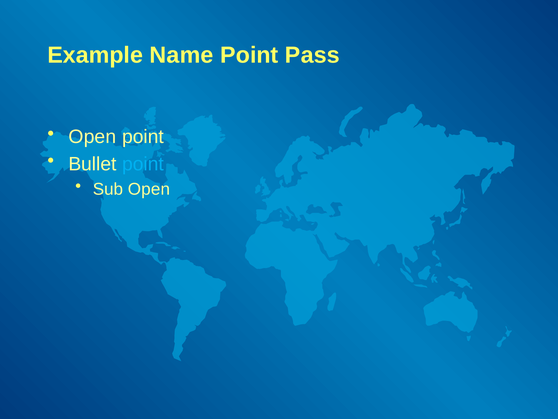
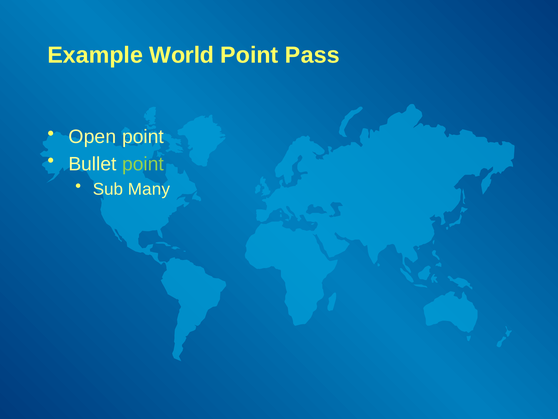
Name: Name -> World (182, 55)
point colour: light blue -> light green (143, 164)
Sub Open: Open -> Many (149, 189)
